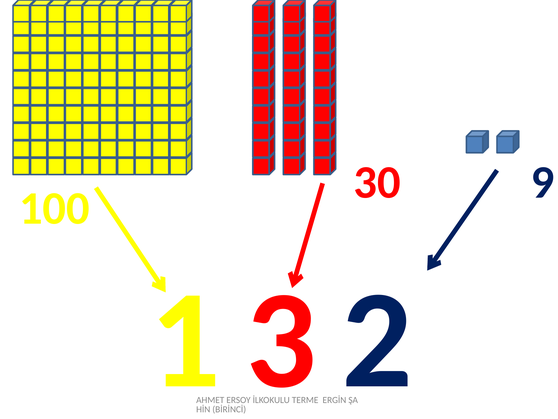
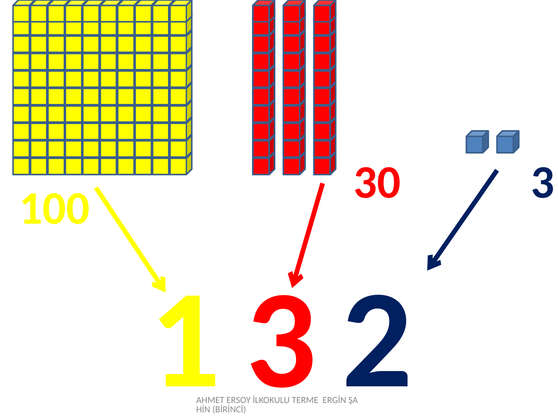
9: 9 -> 3 (543, 182)
